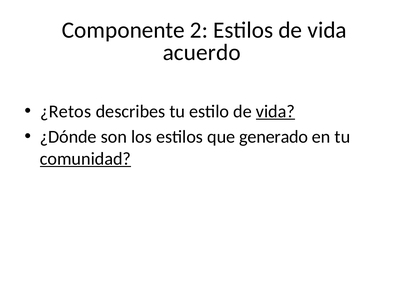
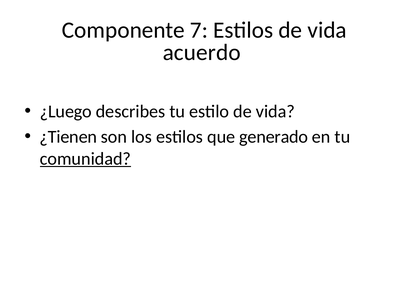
2: 2 -> 7 (199, 30)
¿Retos: ¿Retos -> ¿Luego (66, 111)
vida underline: present -> none (275, 111)
¿Dónde: ¿Dónde -> ¿Tienen (68, 137)
